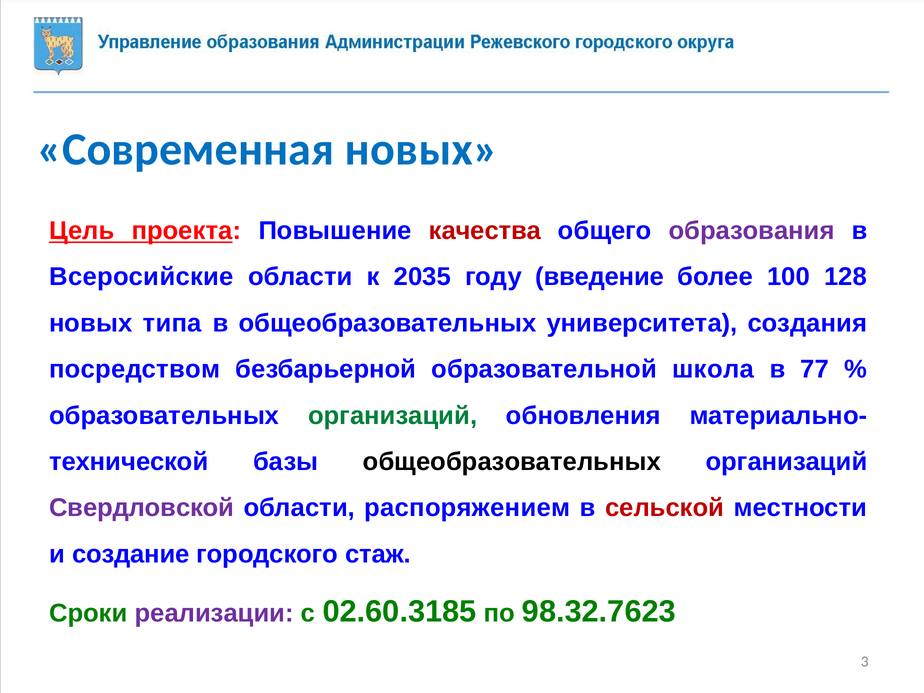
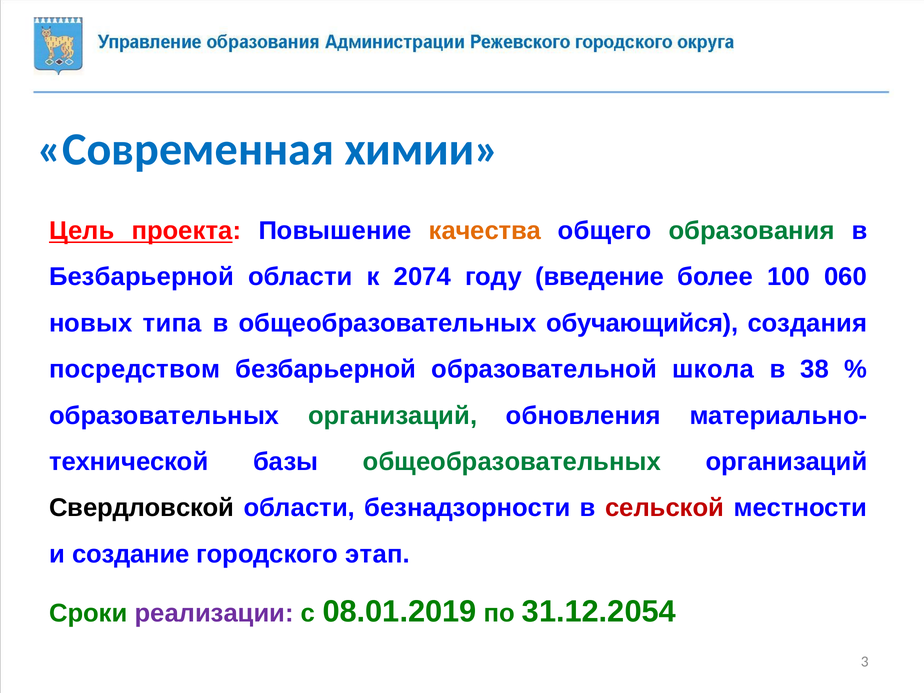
Современная новых: новых -> химии (422, 149)
качества colour: red -> orange (485, 231)
образования colour: purple -> green (752, 231)
Всеросийские: Всеросийские -> Безбарьерной (141, 277)
2035: 2035 -> 2074 (422, 277)
128: 128 -> 060 (846, 277)
университета: университета -> обучающийся (642, 323)
77: 77 -> 38 (815, 369)
общеобразовательных colour: black -> green (512, 462)
Свердловской colour: purple -> black (142, 508)
распоряжением: распоряжением -> безнадзорности (467, 508)
стаж: стаж -> этап (378, 554)
02.60.3185: 02.60.3185 -> 08.01.2019 (400, 612)
98.32.7623: 98.32.7623 -> 31.12.2054 (599, 612)
